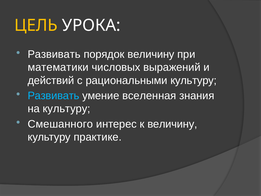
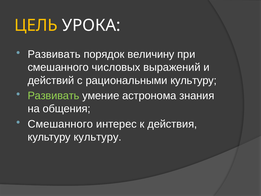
математики: математики -> смешанного (58, 67)
Развивать colour: light blue -> light green (54, 96)
вселенная: вселенная -> астронома (149, 96)
на культуру: культуру -> общения (67, 109)
к величину: величину -> действия (172, 124)
культуру практике: практике -> культуру (98, 137)
